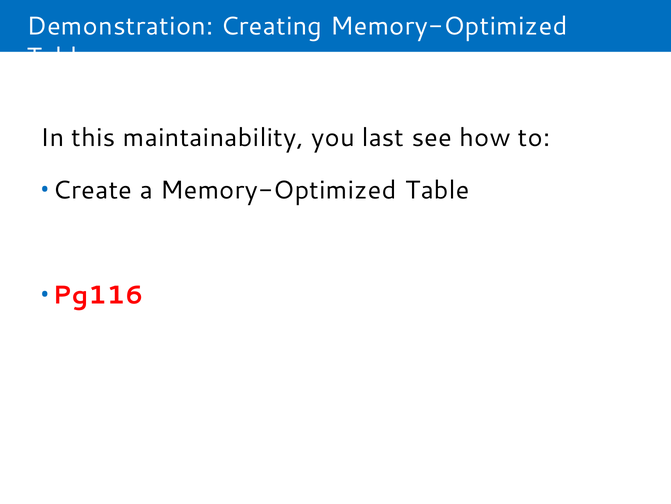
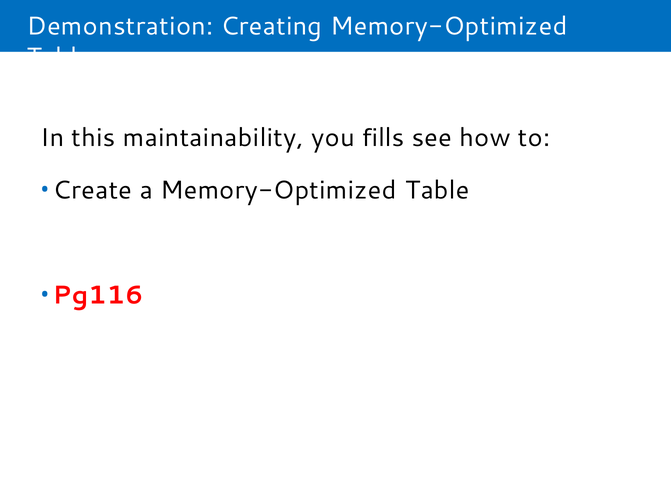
last: last -> fills (383, 137)
